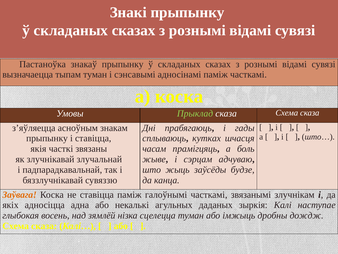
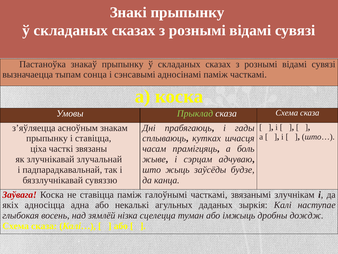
тыпам туман: туман -> сонца (95, 74)
якія: якія -> ціха (38, 149)
Заўвага colour: orange -> red (20, 194)
